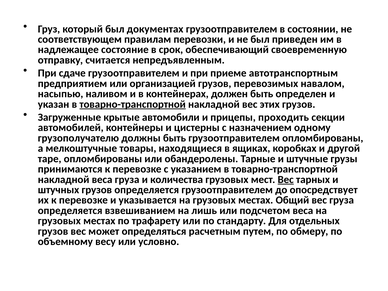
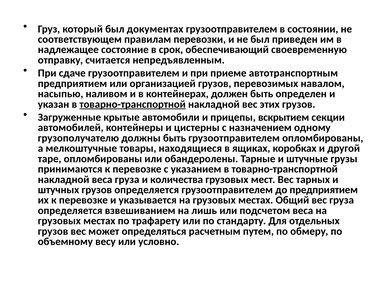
проходить: проходить -> вскрытием (284, 117)
Вес underline: present -> none (286, 179)
до опосредствует: опосредствует -> предприятием (324, 190)
